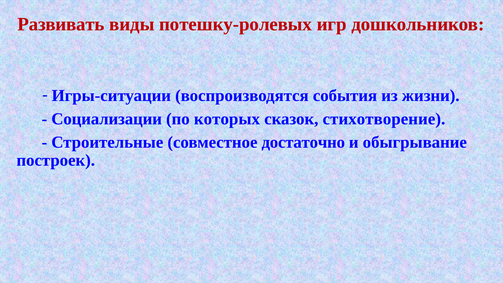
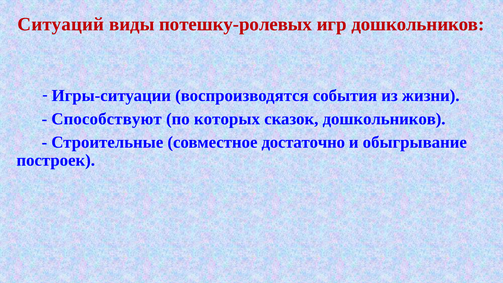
Развивать: Развивать -> Ситуаций (61, 24)
Социализации: Социализации -> Способствуют (107, 119)
сказок стихотворение: стихотворение -> дошкольников (384, 119)
